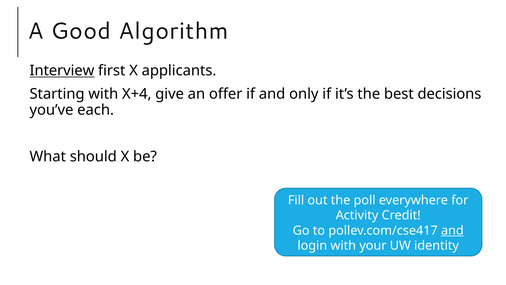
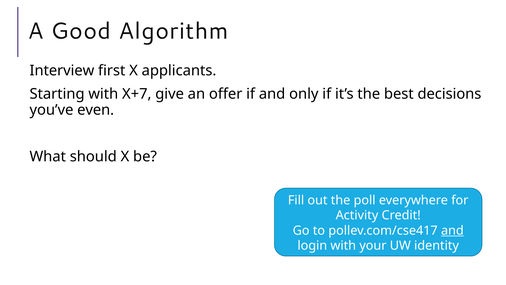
Interview underline: present -> none (62, 71)
X+4: X+4 -> X+7 (137, 94)
each: each -> even (96, 110)
